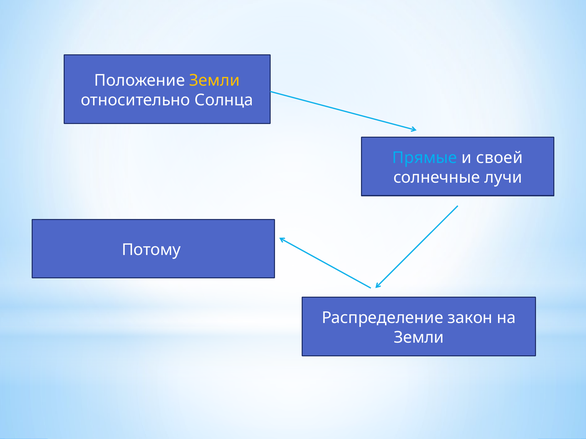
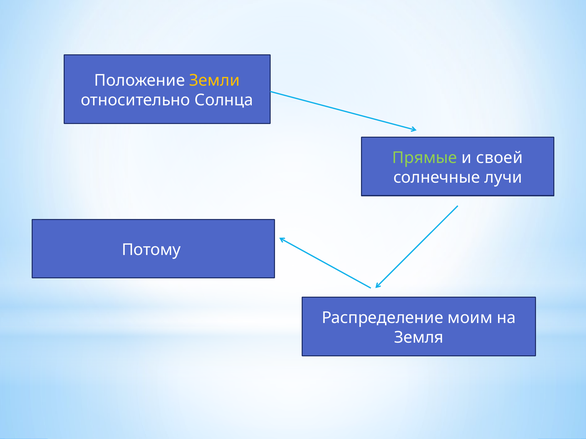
Прямые colour: light blue -> light green (425, 158)
закон: закон -> моим (470, 318)
Земли: Земли -> Земля (419, 338)
